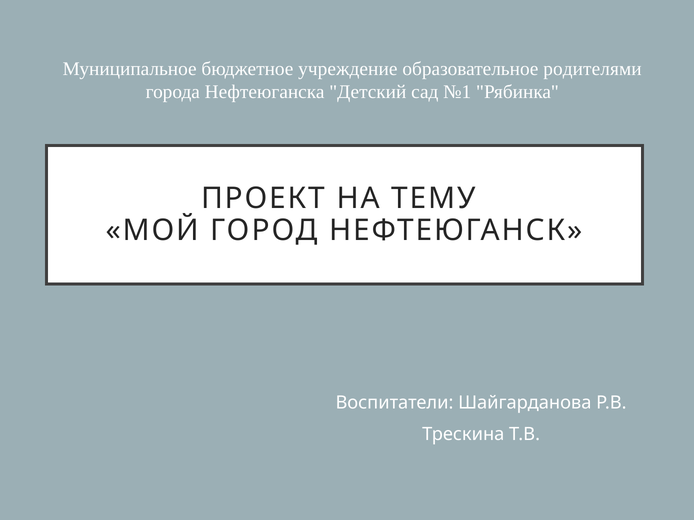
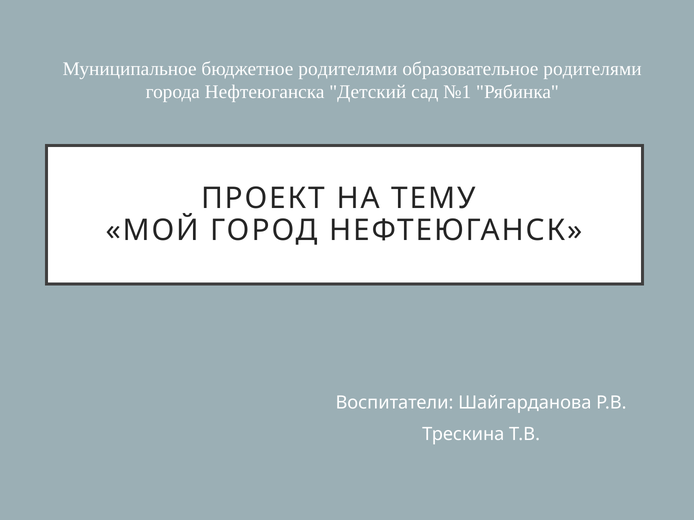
бюджетное учреждение: учреждение -> родителями (348, 69)
